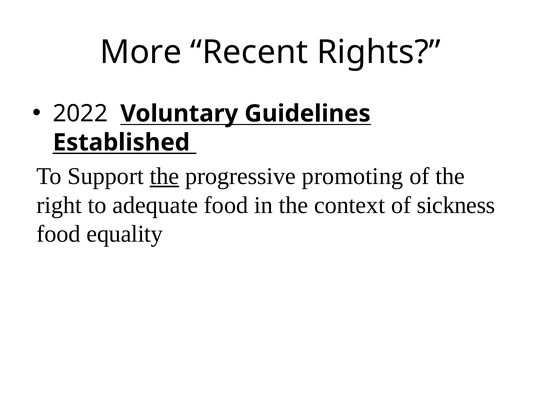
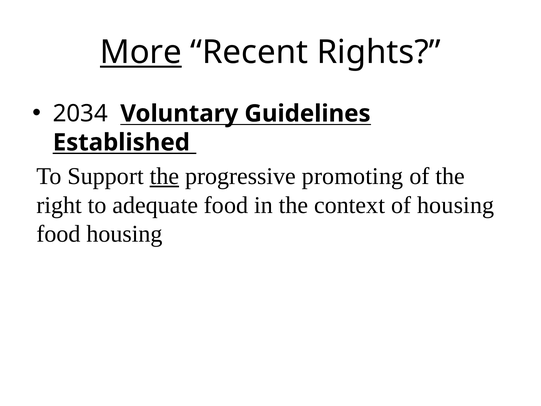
More underline: none -> present (141, 52)
2022: 2022 -> 2034 (80, 114)
of sickness: sickness -> housing (456, 205)
food equality: equality -> housing (125, 234)
